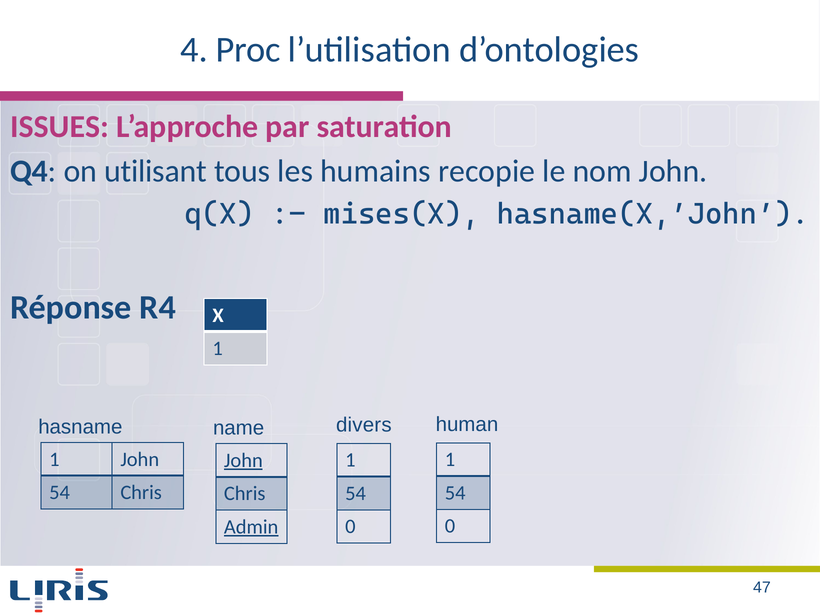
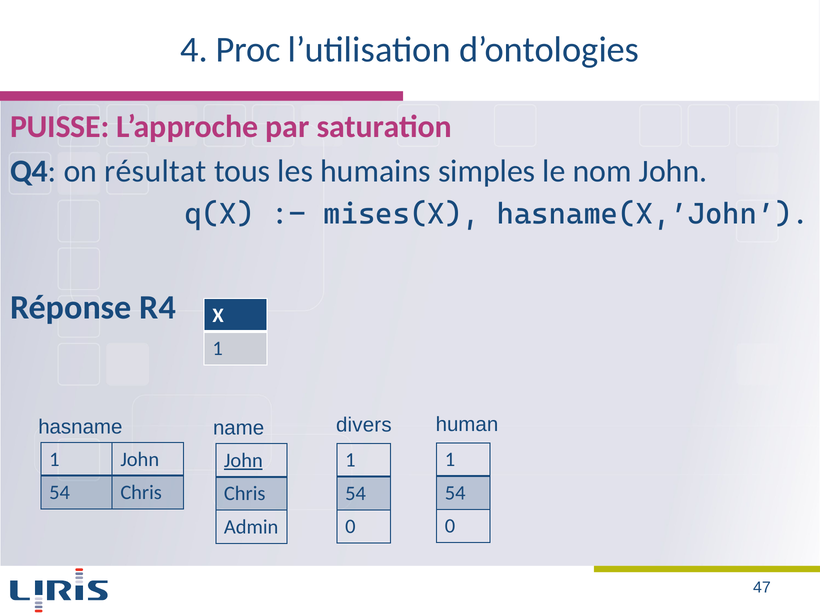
ISSUES: ISSUES -> PUISSE (60, 127)
utilisant: utilisant -> résultat (155, 171)
recopie: recopie -> simples (487, 171)
Admin underline: present -> none (251, 527)
